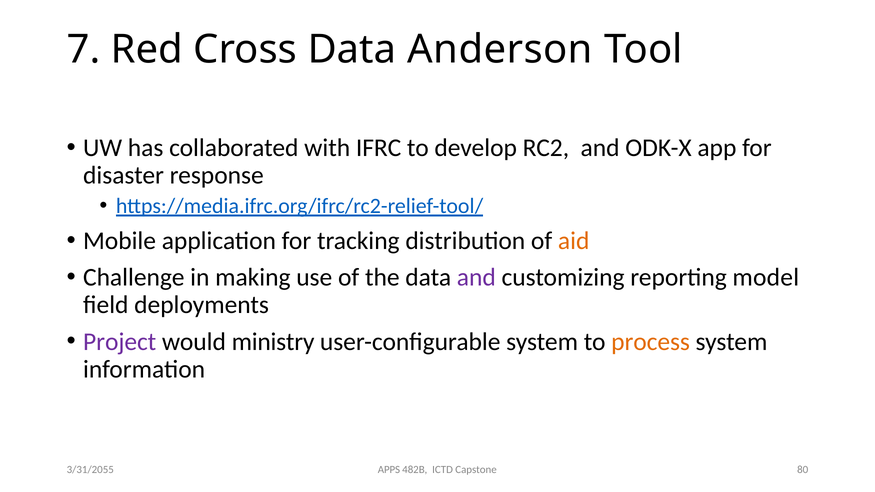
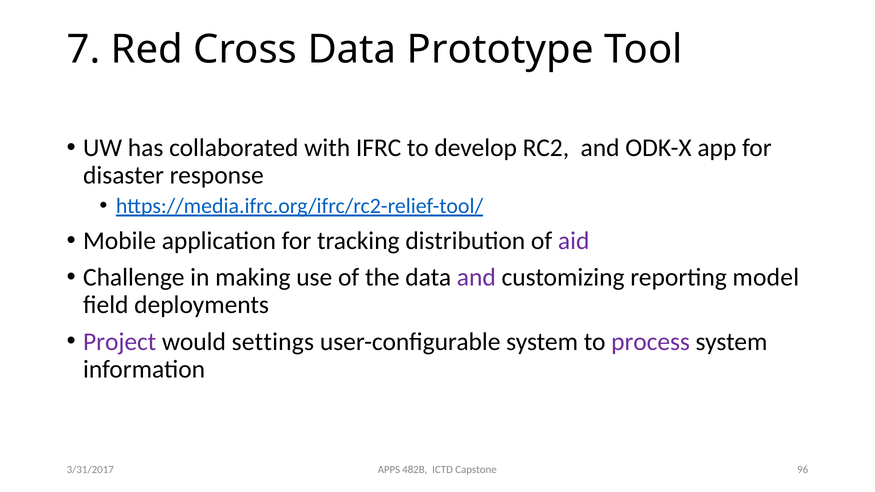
Anderson: Anderson -> Prototype (500, 49)
aid colour: orange -> purple (574, 241)
ministry: ministry -> settings (273, 342)
process colour: orange -> purple (651, 342)
80: 80 -> 96 (803, 470)
3/31/2055: 3/31/2055 -> 3/31/2017 (90, 470)
